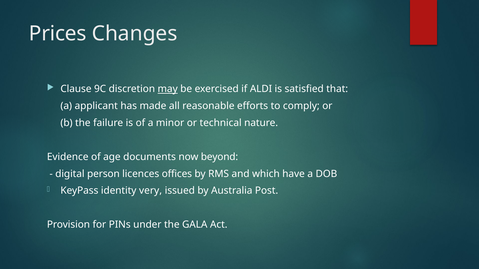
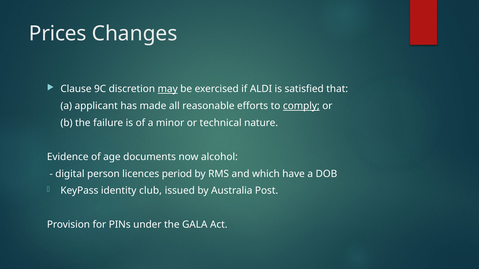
comply underline: none -> present (301, 106)
beyond: beyond -> alcohol (219, 157)
offices: offices -> period (177, 174)
very: very -> club (151, 191)
